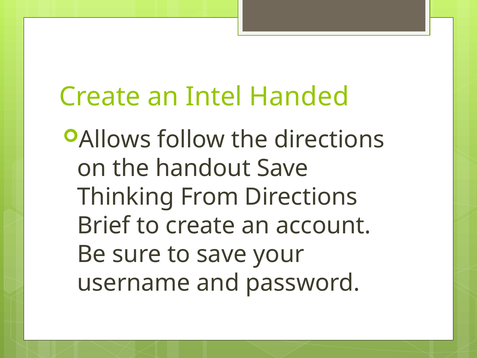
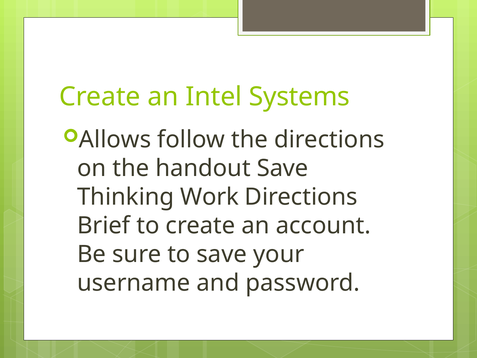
Handed: Handed -> Systems (299, 97)
From: From -> Work (210, 197)
